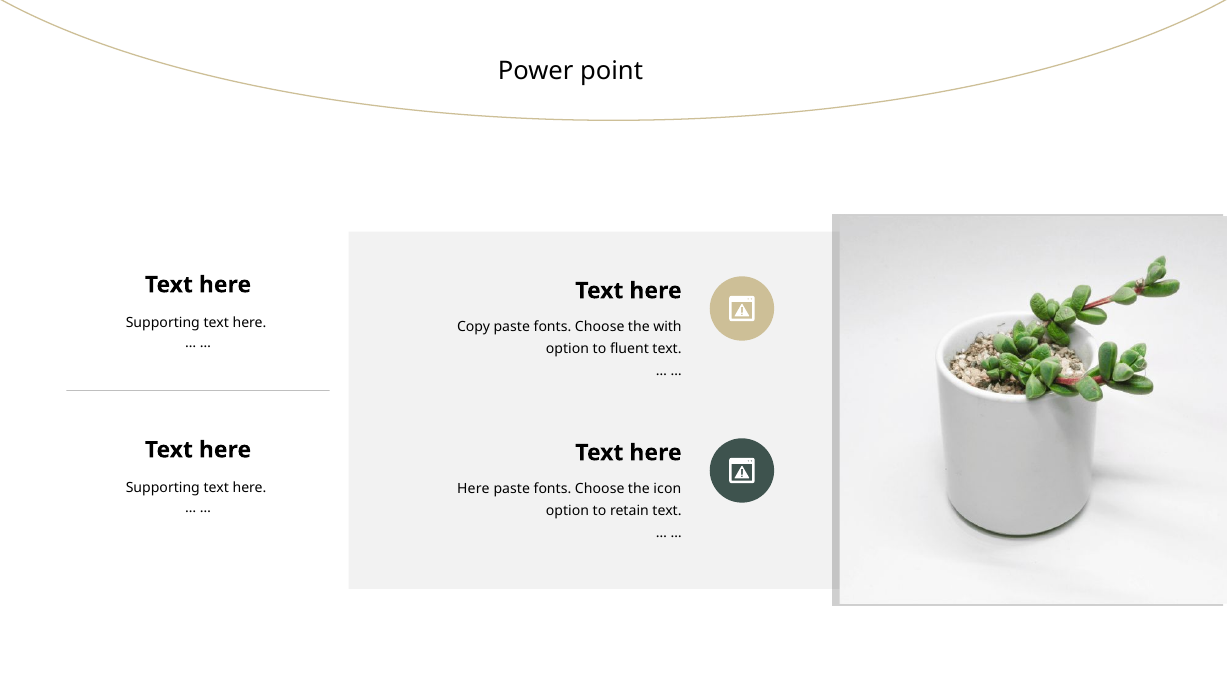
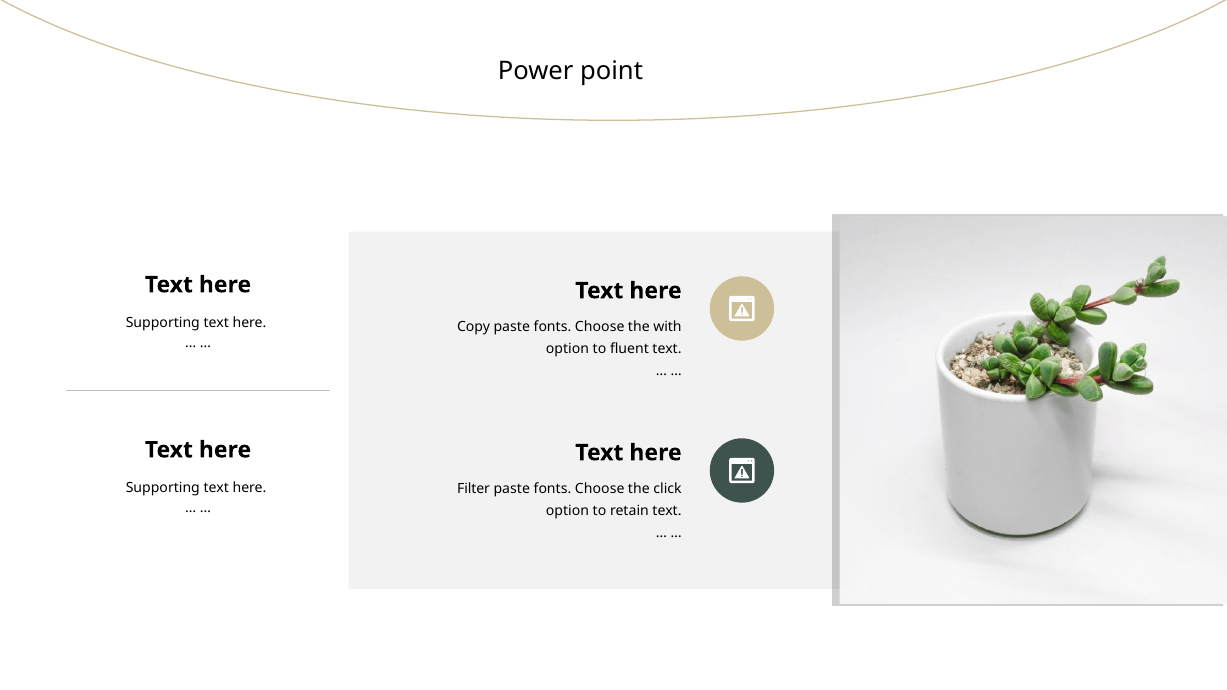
Here: Here -> Filter (474, 489)
icon: icon -> click (668, 489)
